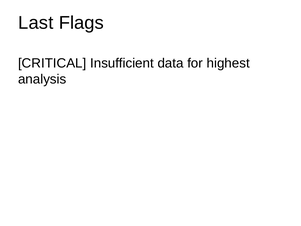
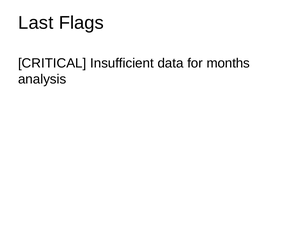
highest: highest -> months (228, 63)
